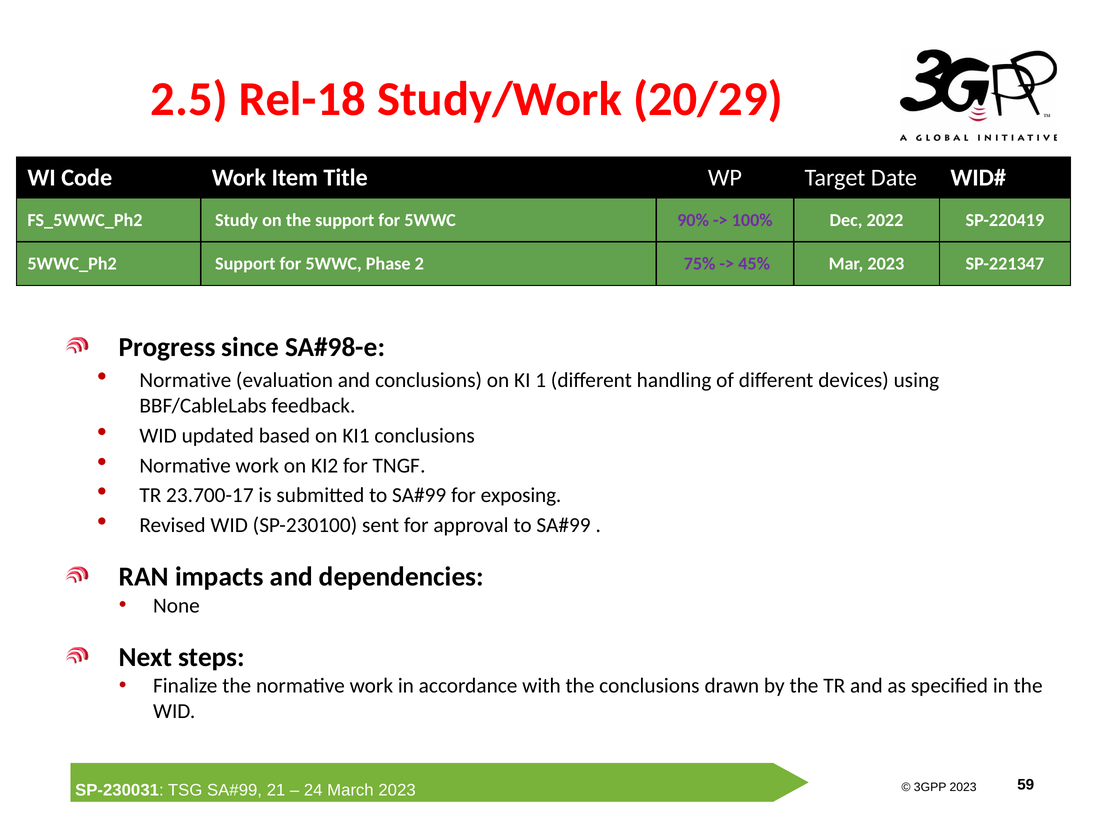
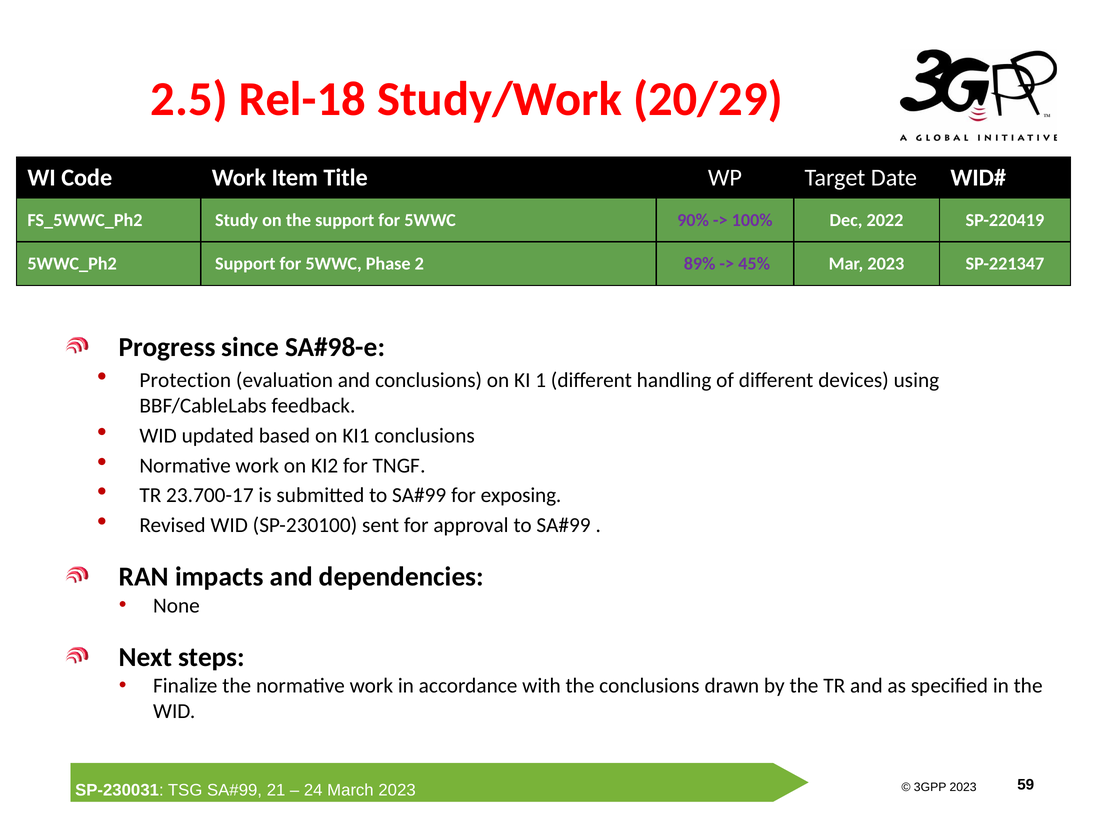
75%: 75% -> 89% (700, 264)
Normative: Normative -> Protection (185, 380)
